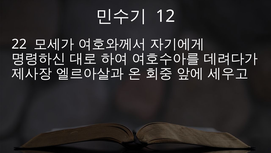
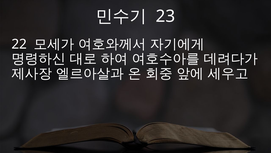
12: 12 -> 23 (165, 16)
